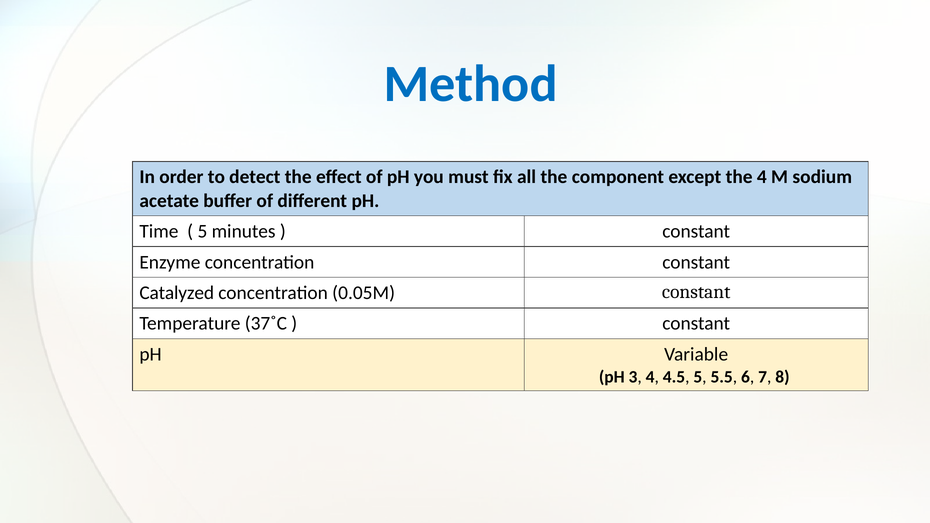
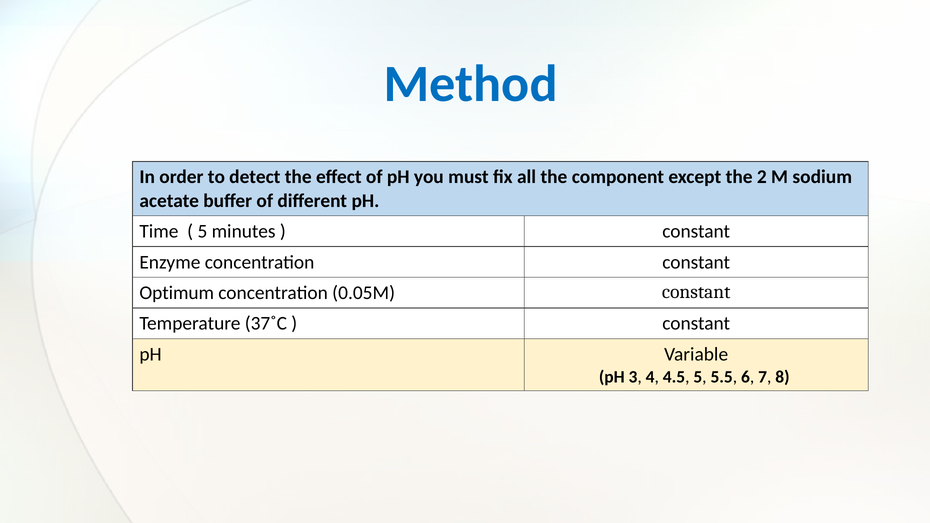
the 4: 4 -> 2 (762, 177)
Catalyzed: Catalyzed -> Optimum (177, 293)
